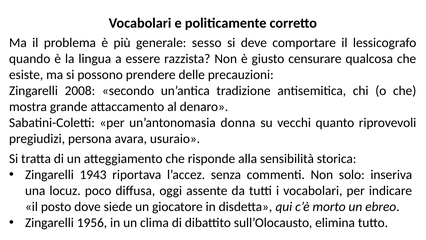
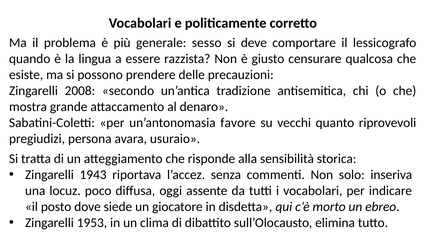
donna: donna -> favore (238, 123)
1956: 1956 -> 1953 (92, 222)
